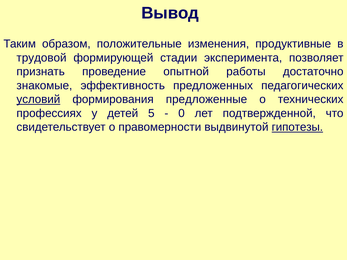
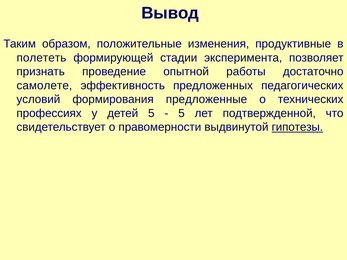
трудовой: трудовой -> полететь (41, 58)
знакомые: знакомые -> самолете (44, 86)
условий underline: present -> none (38, 99)
0: 0 -> 5 (181, 113)
